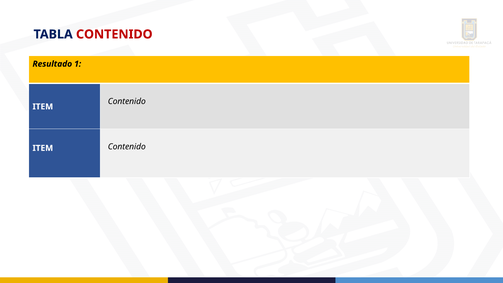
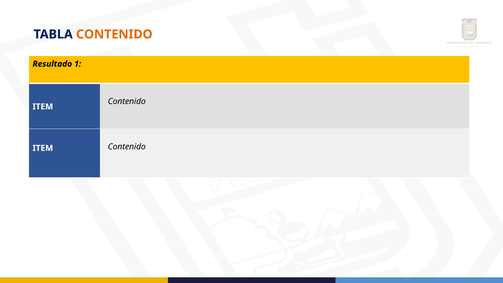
CONTENIDO colour: red -> orange (114, 34)
